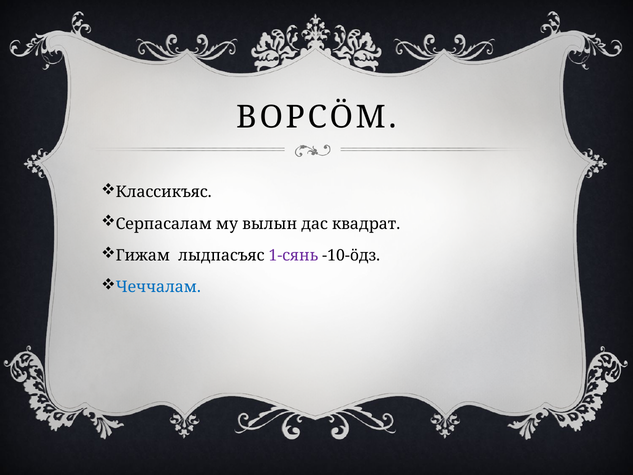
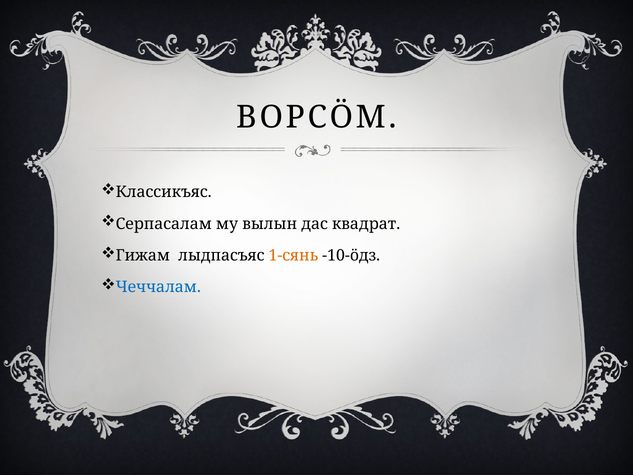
1-сянь colour: purple -> orange (293, 255)
